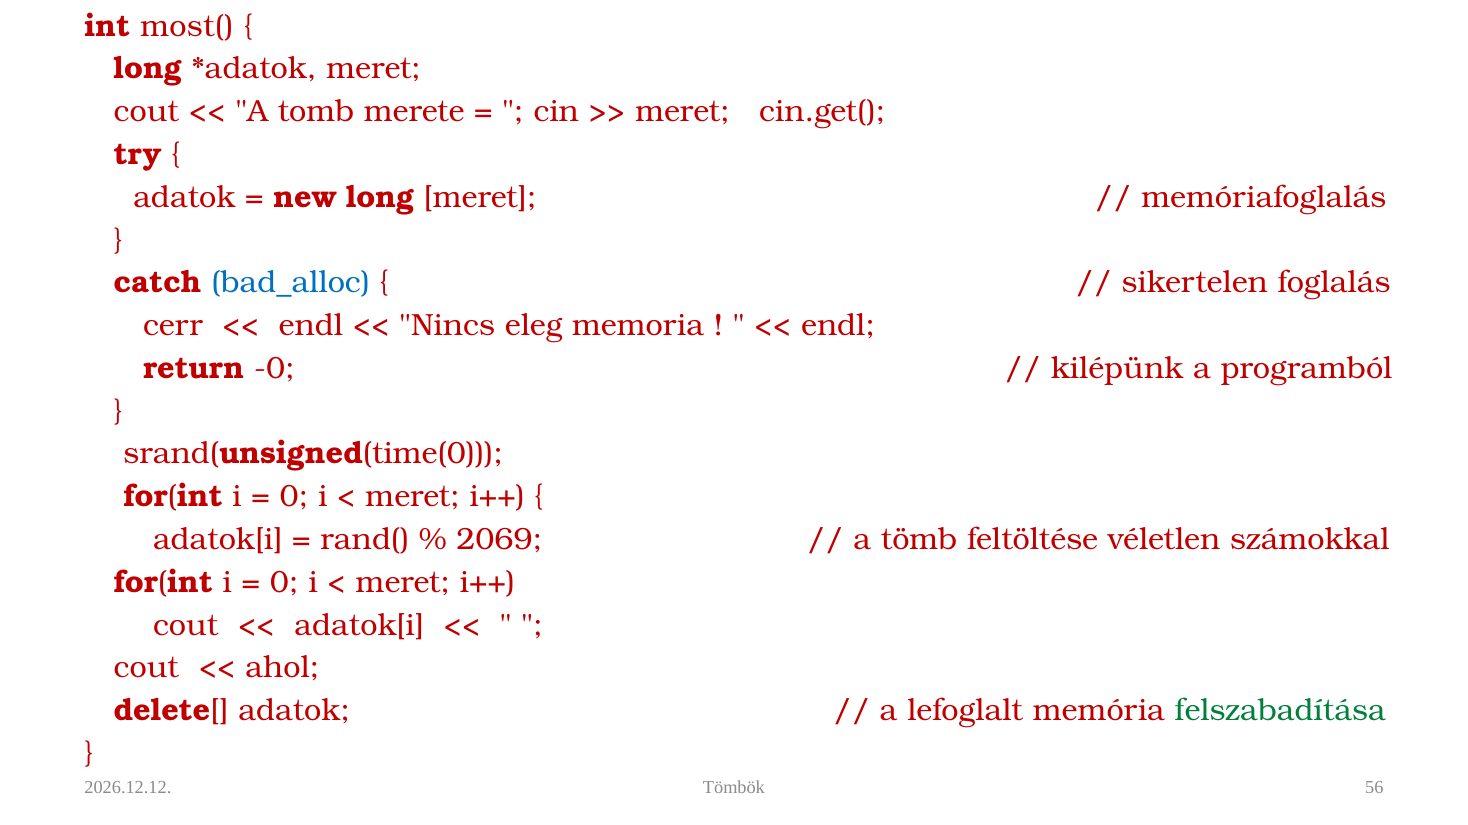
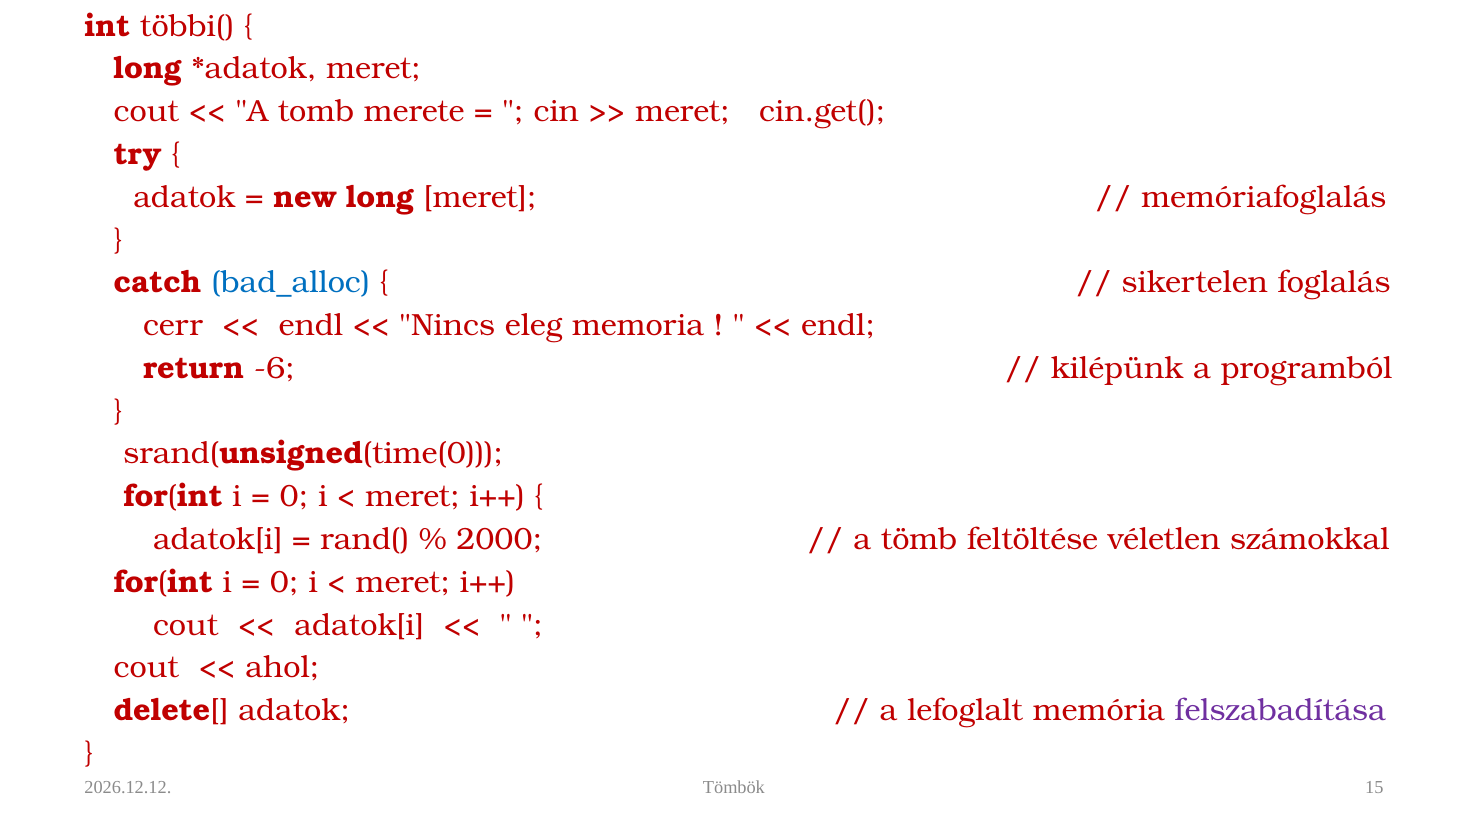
most(: most( -> többi( (187, 26)
-0: -0 -> -6 (274, 369)
2069: 2069 -> 2000 (499, 540)
felszabadítása colour: green -> purple (1280, 711)
56: 56 -> 15 (1374, 789)
